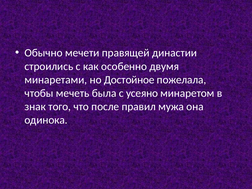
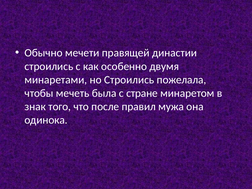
но Достойное: Достойное -> Строились (129, 80)
усеяно: усеяно -> стране (142, 93)
